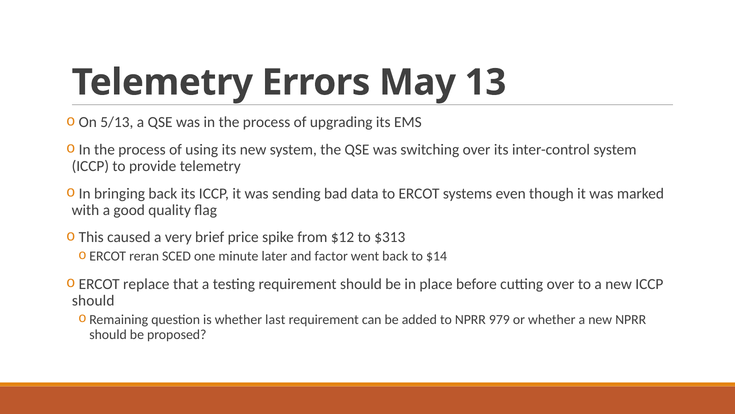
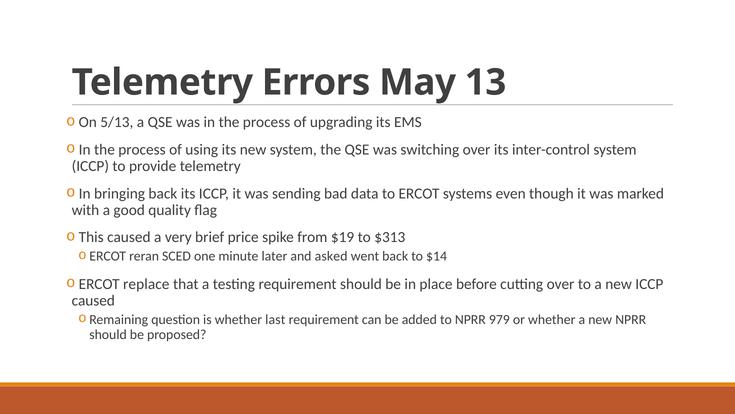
$12: $12 -> $19 (343, 237)
factor: factor -> asked (331, 256)
should: should -> caused (93, 300)
